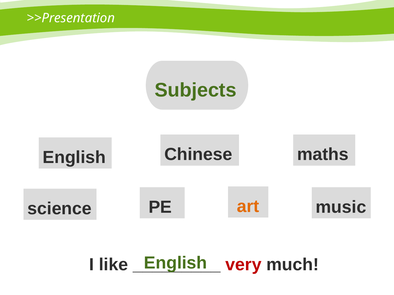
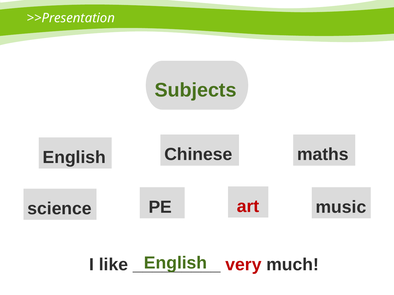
art colour: orange -> red (248, 207)
